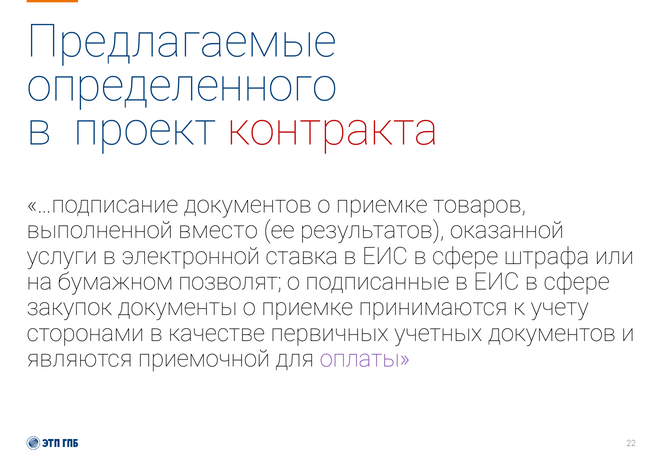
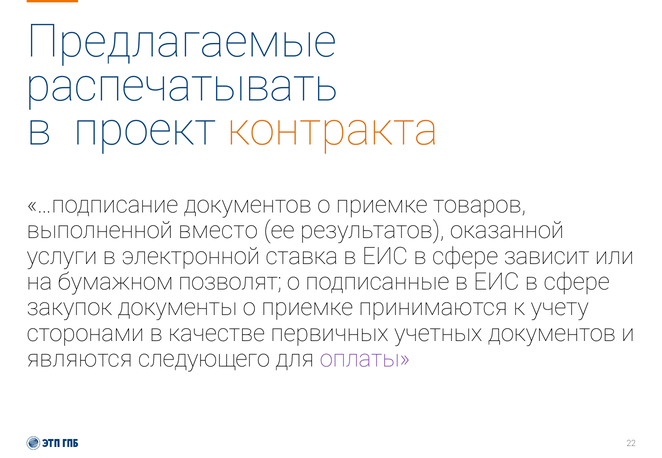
определенного: определенного -> распечатывать (182, 86)
контракта colour: red -> orange (333, 130)
штрафа: штрафа -> зависит (547, 256)
приемочной: приемочной -> следующего (204, 359)
